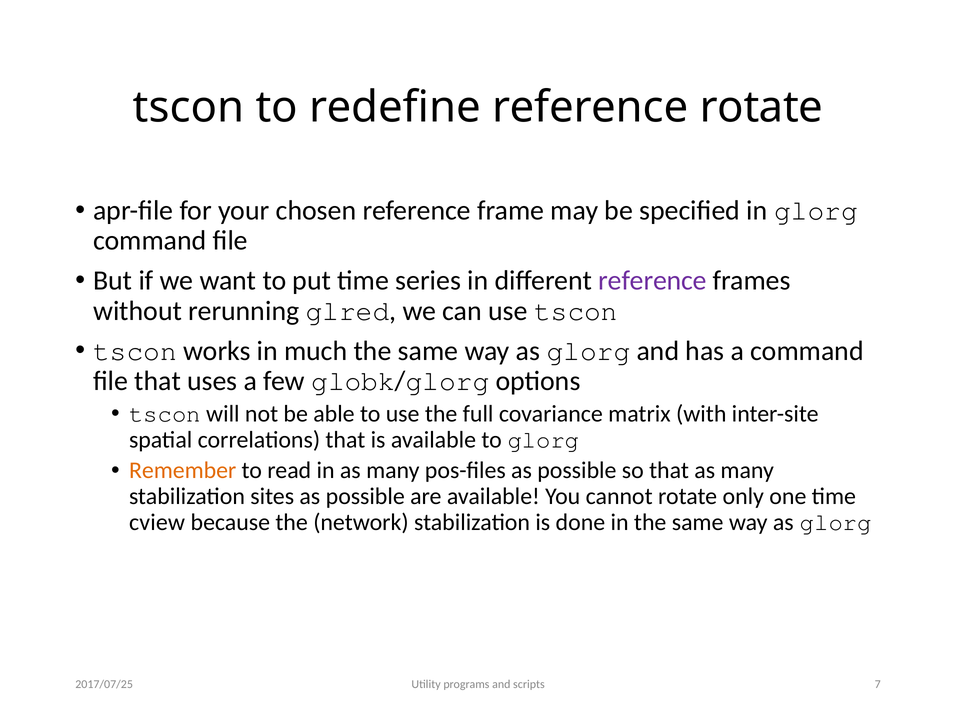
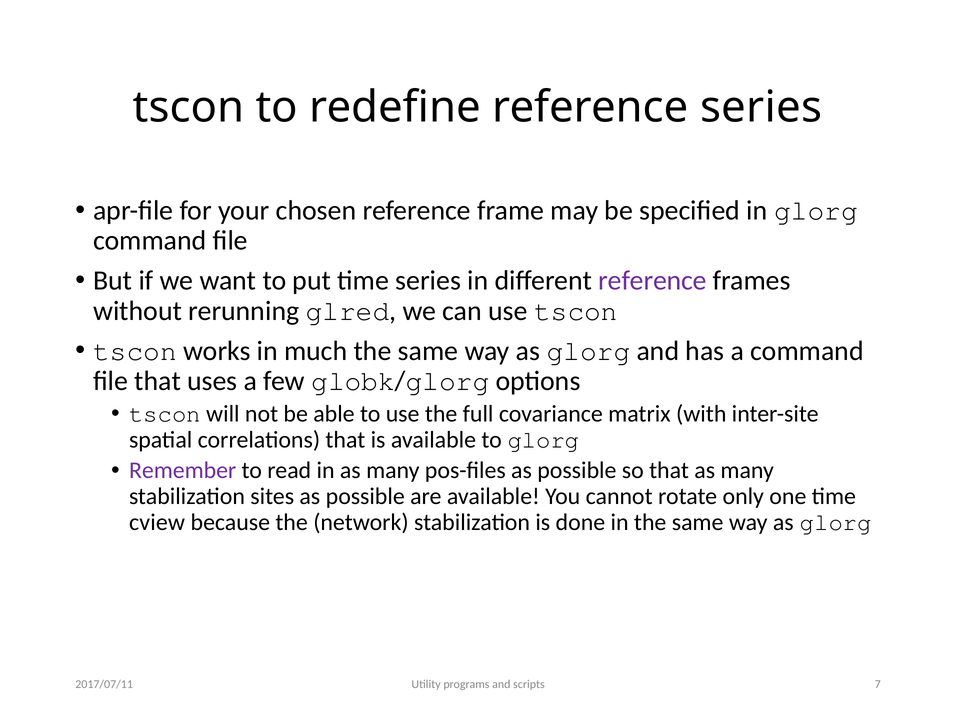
reference rotate: rotate -> series (761, 107)
Remember colour: orange -> purple (183, 471)
2017/07/25: 2017/07/25 -> 2017/07/11 (104, 684)
